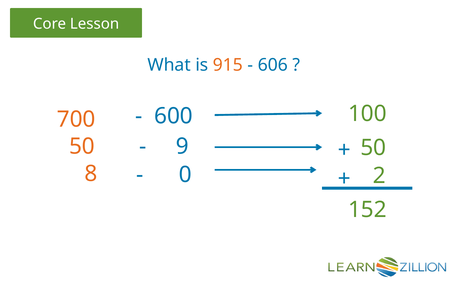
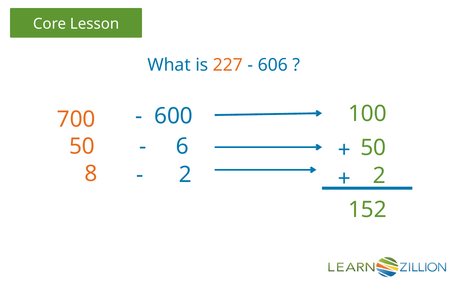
915: 915 -> 227 (228, 65)
9: 9 -> 6 (182, 146)
0: 0 -> 2 (185, 174)
